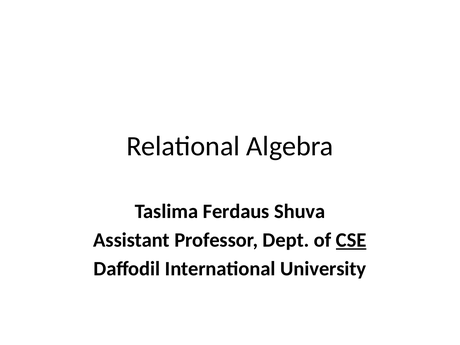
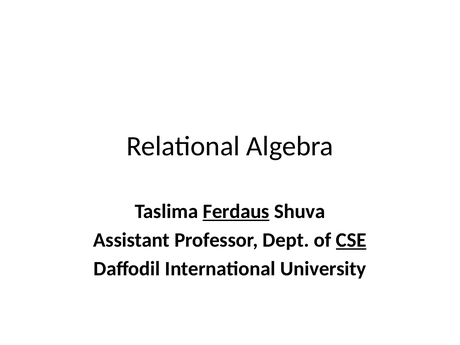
Ferdaus underline: none -> present (236, 212)
